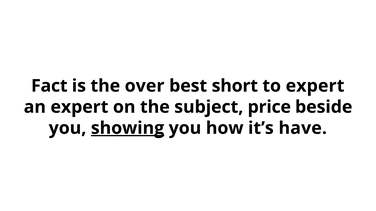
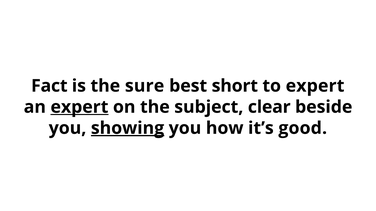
over: over -> sure (145, 86)
expert underline: none -> present (79, 107)
price: price -> clear (269, 107)
have: have -> good (303, 128)
